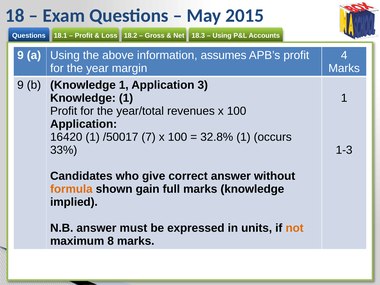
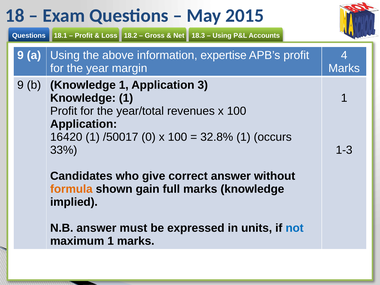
assumes: assumes -> expertise (224, 55)
7: 7 -> 0 (149, 137)
not colour: orange -> blue (295, 228)
maximum 8: 8 -> 1 (111, 241)
